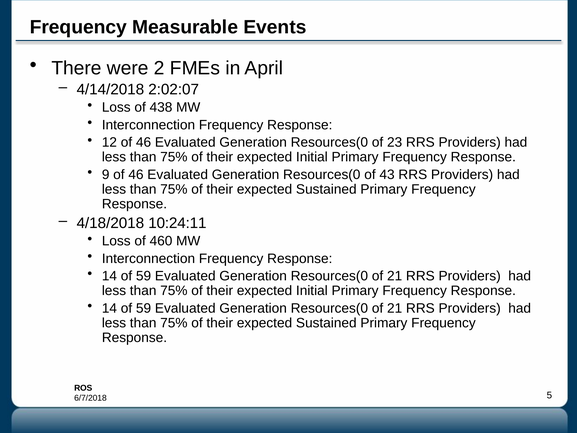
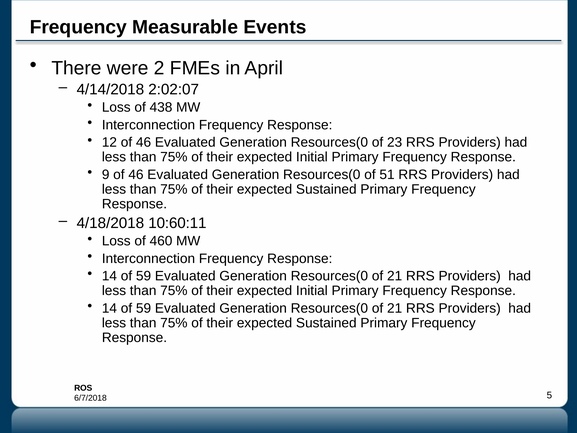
43: 43 -> 51 (387, 174)
10:24:11: 10:24:11 -> 10:60:11 (177, 223)
